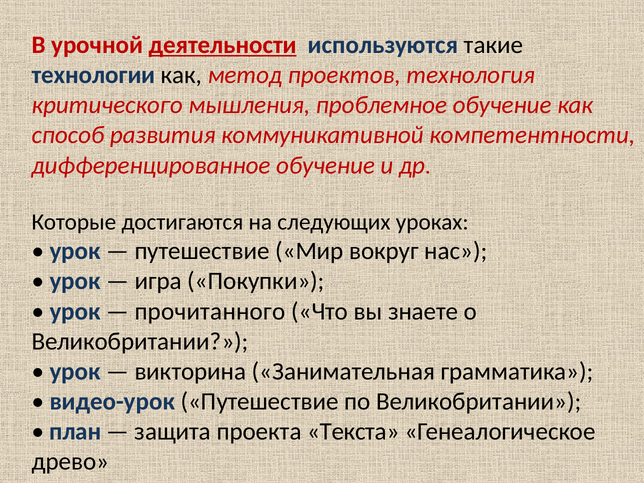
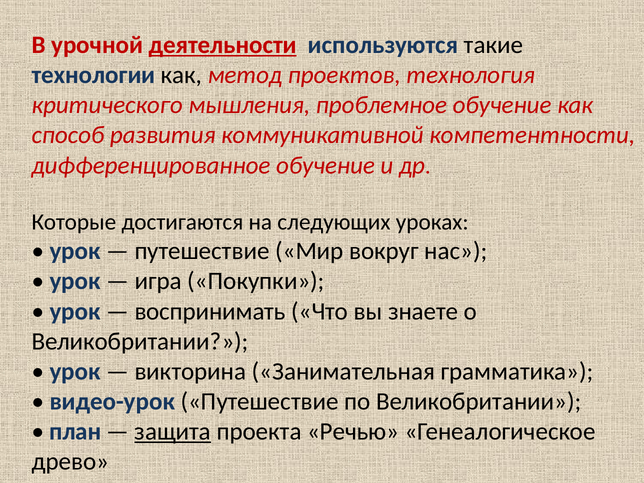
прочитанного: прочитанного -> воспринимать (210, 311)
защита underline: none -> present (173, 432)
Текста: Текста -> Речью (353, 432)
